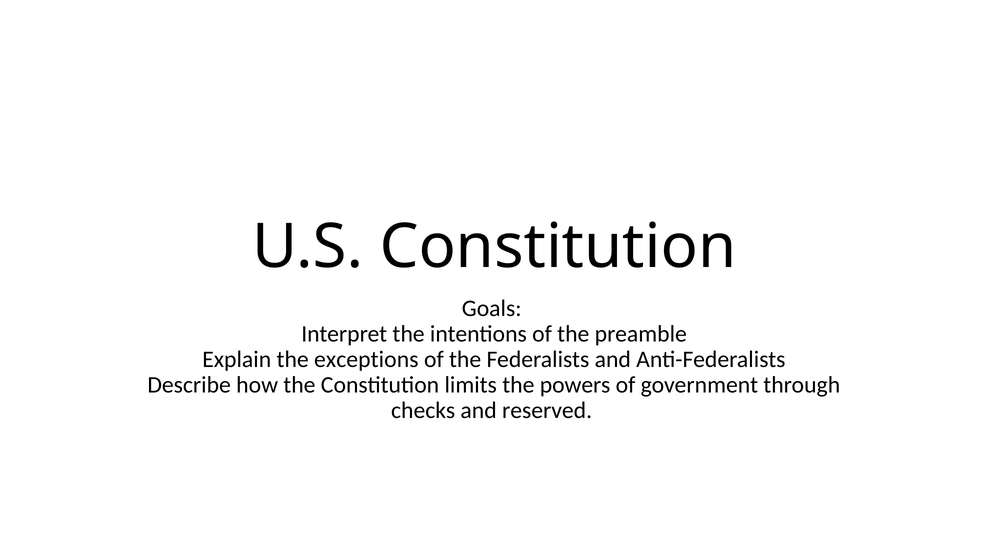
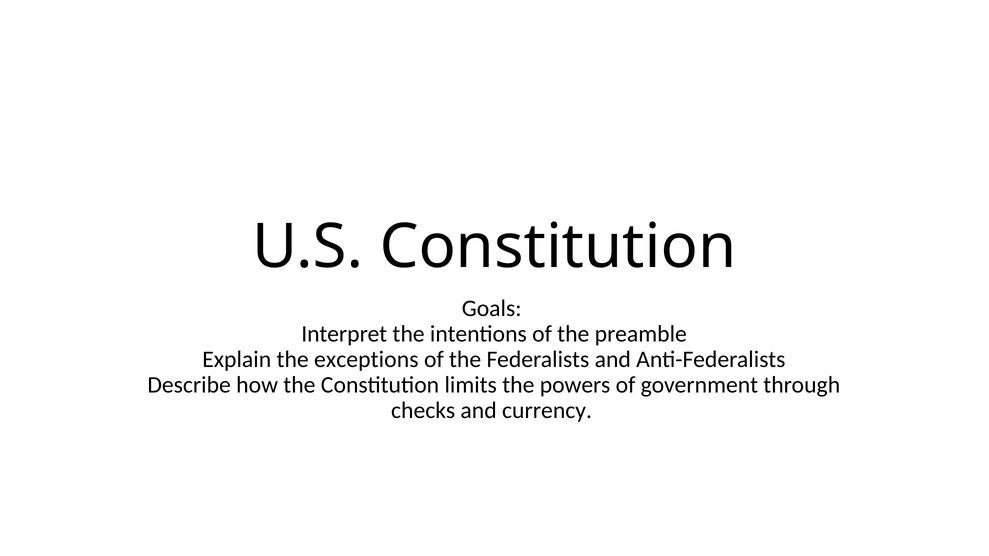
reserved: reserved -> currency (547, 411)
